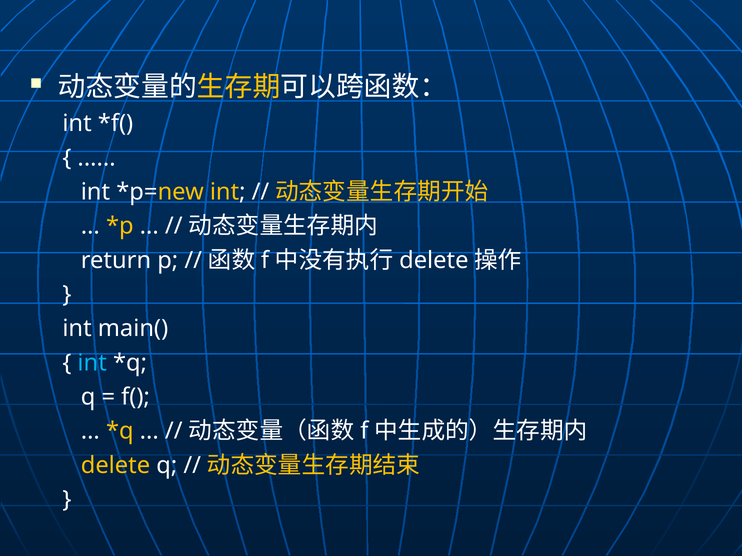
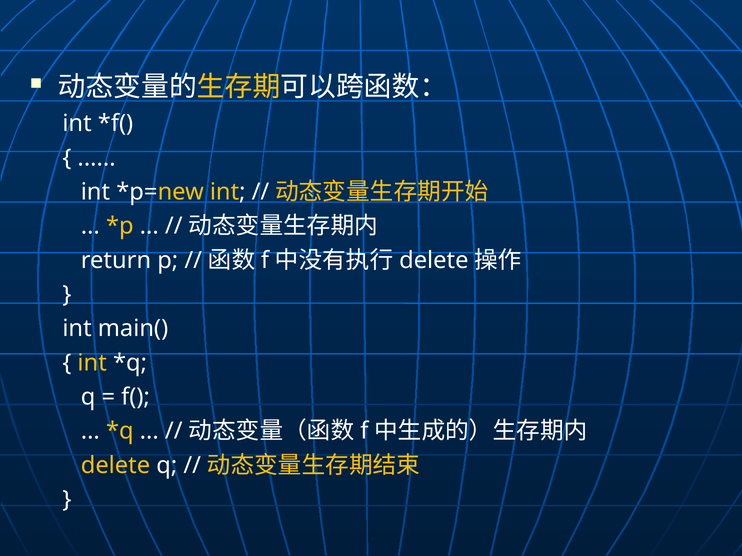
int colour: light blue -> yellow (92, 363)
